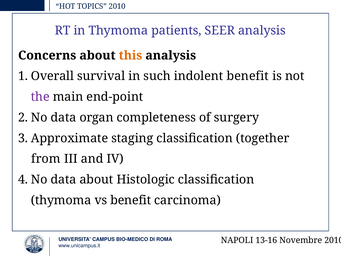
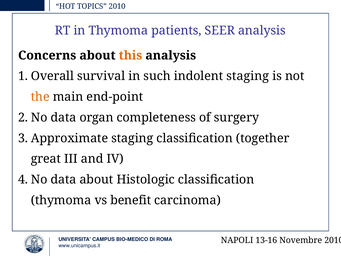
indolent benefit: benefit -> staging (248, 76)
the colour: purple -> orange (40, 97)
from: from -> great (46, 159)
